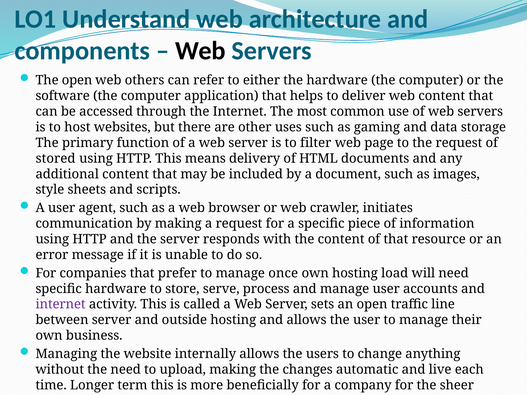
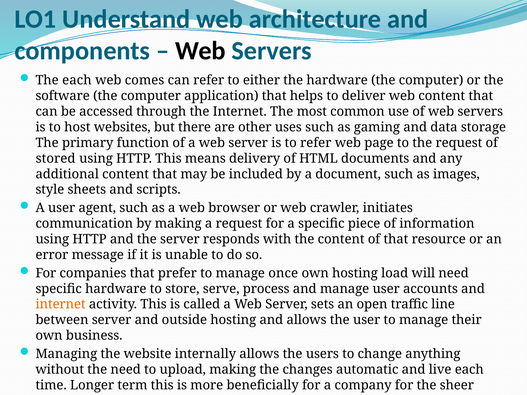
The open: open -> each (77, 80)
others: others -> comes (145, 80)
to filter: filter -> refer (316, 143)
internet colour: purple -> orange (61, 305)
